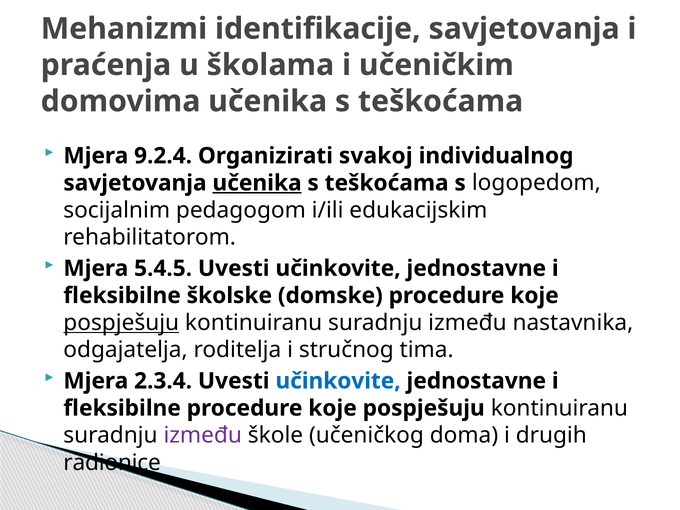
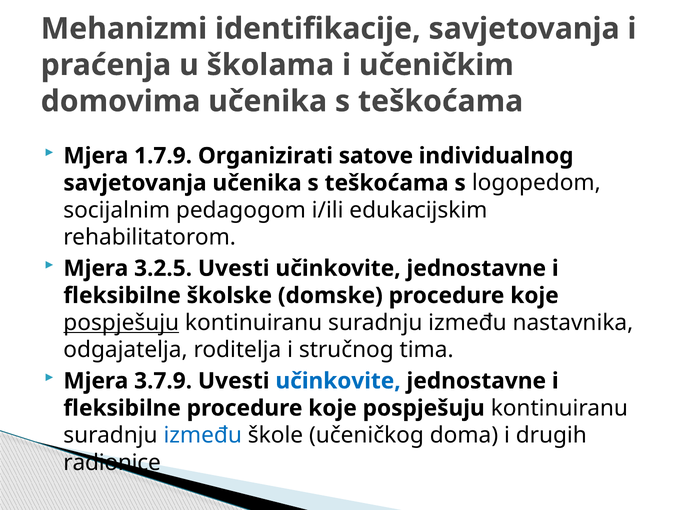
9.2.4: 9.2.4 -> 1.7.9 (163, 156)
svakoj: svakoj -> satove (376, 156)
učenika underline: present -> none (257, 183)
5.4.5: 5.4.5 -> 3.2.5 (163, 268)
2.3.4: 2.3.4 -> 3.7.9 (163, 381)
između colour: purple -> blue (203, 435)
